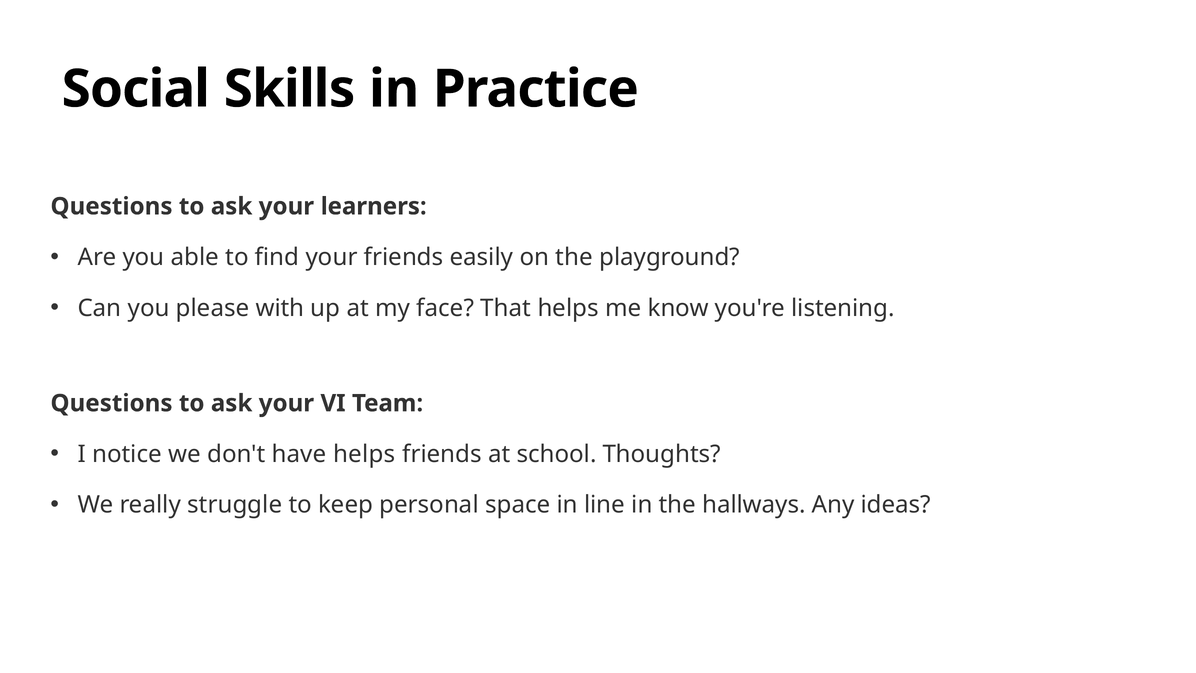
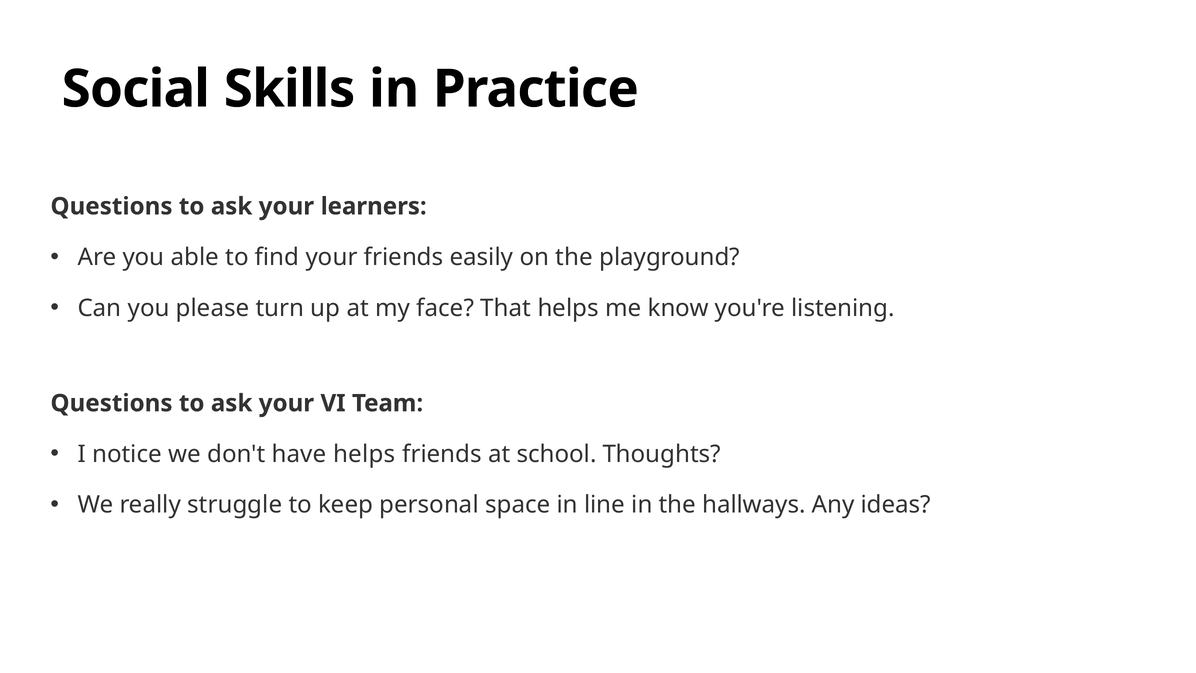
with: with -> turn (280, 308)
